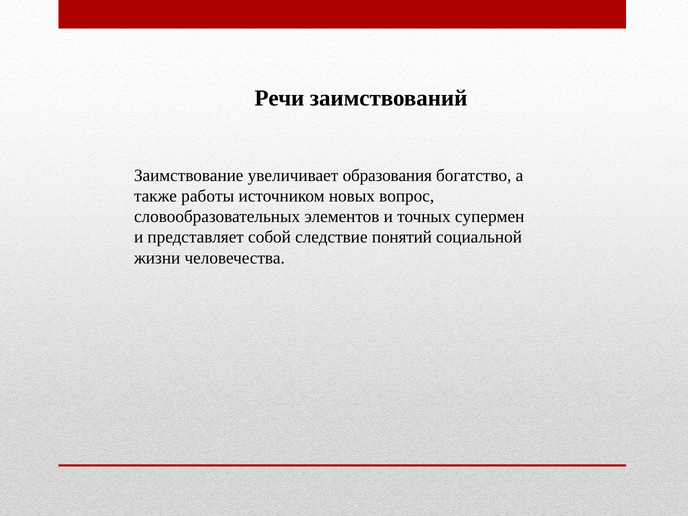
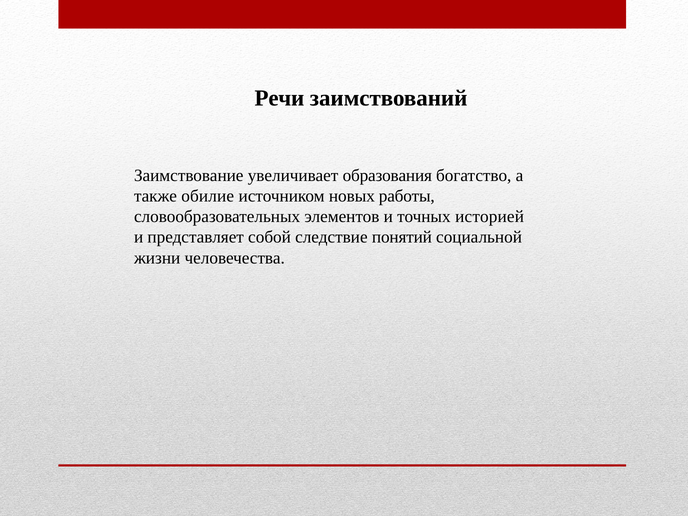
работы: работы -> обилие (208, 196)
вопрос: вопрос -> работы (407, 196)
супермен: супермен -> историей (490, 217)
